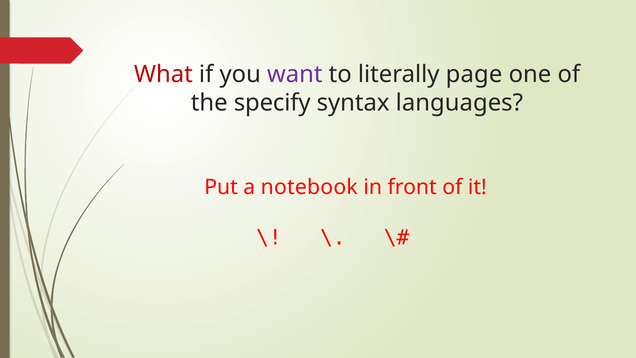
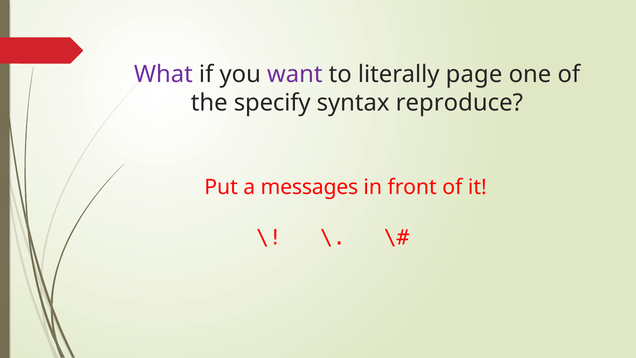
What colour: red -> purple (163, 74)
languages: languages -> reproduce (459, 103)
notebook: notebook -> messages (309, 187)
